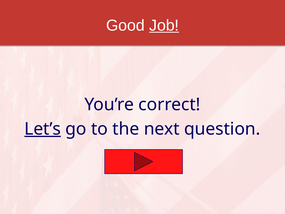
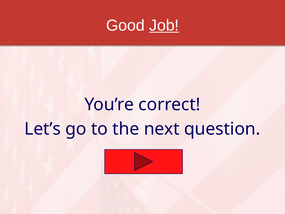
Let’s underline: present -> none (43, 129)
